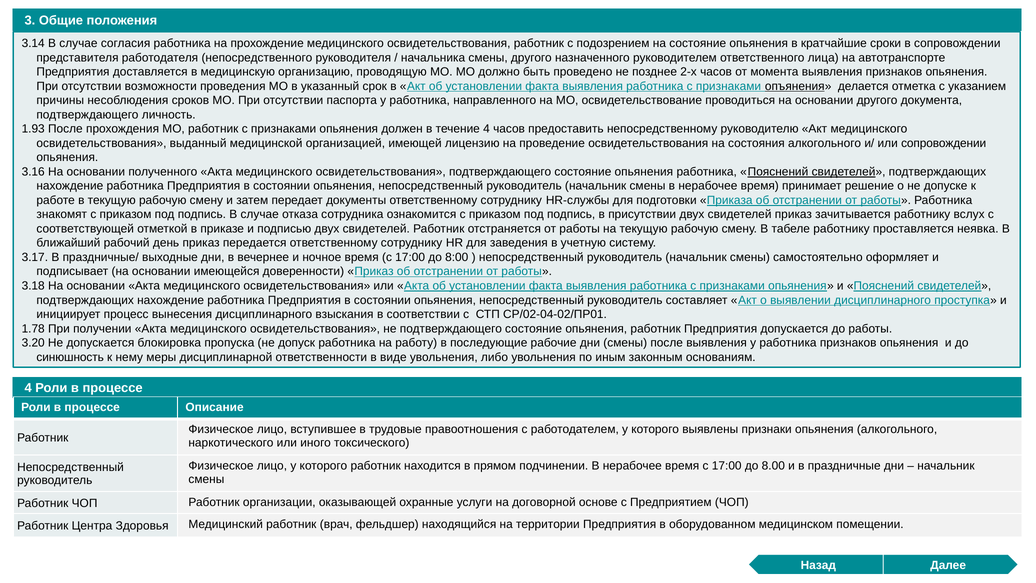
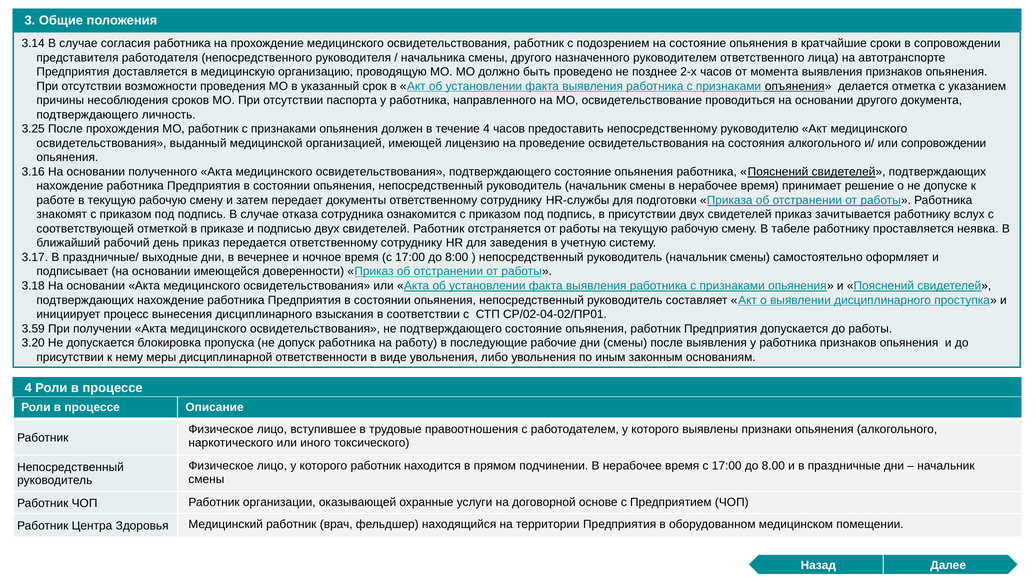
1.93: 1.93 -> 3.25 (33, 129)
1.78: 1.78 -> 3.59 (33, 328)
синюшность: синюшность -> присутствии (70, 357)
